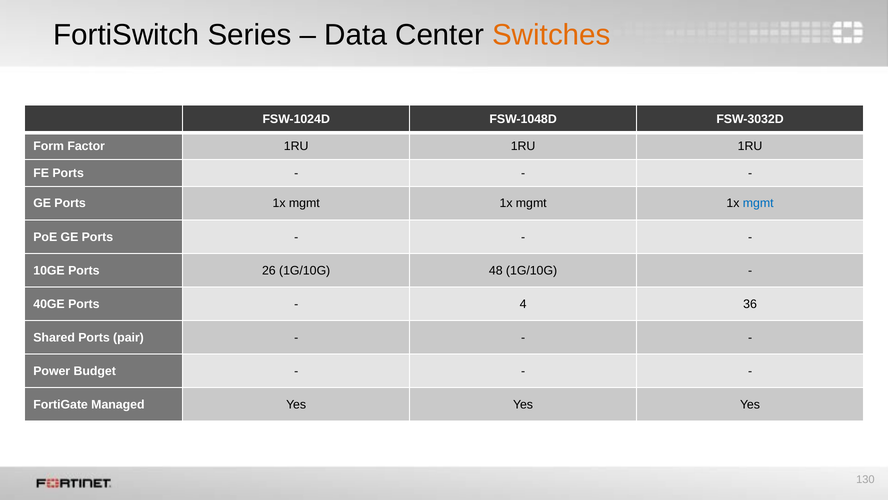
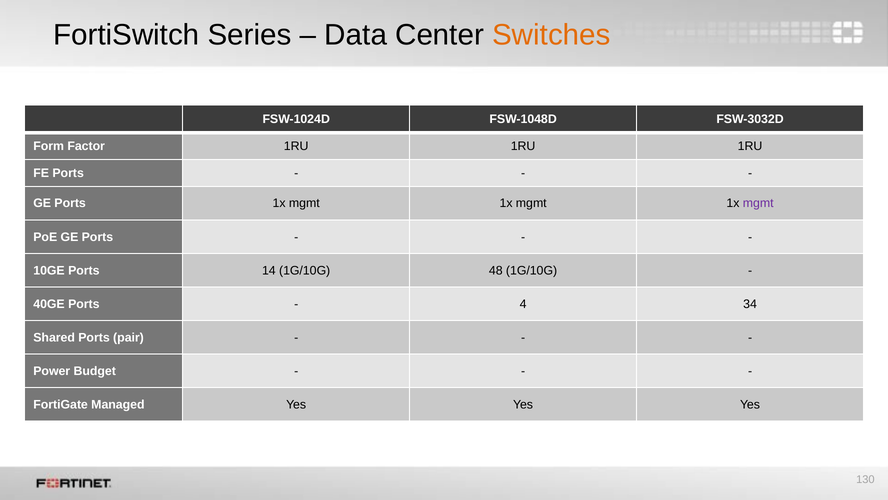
mgmt colour: blue -> purple (758, 203)
26: 26 -> 14 (269, 270)
36: 36 -> 34 (750, 304)
